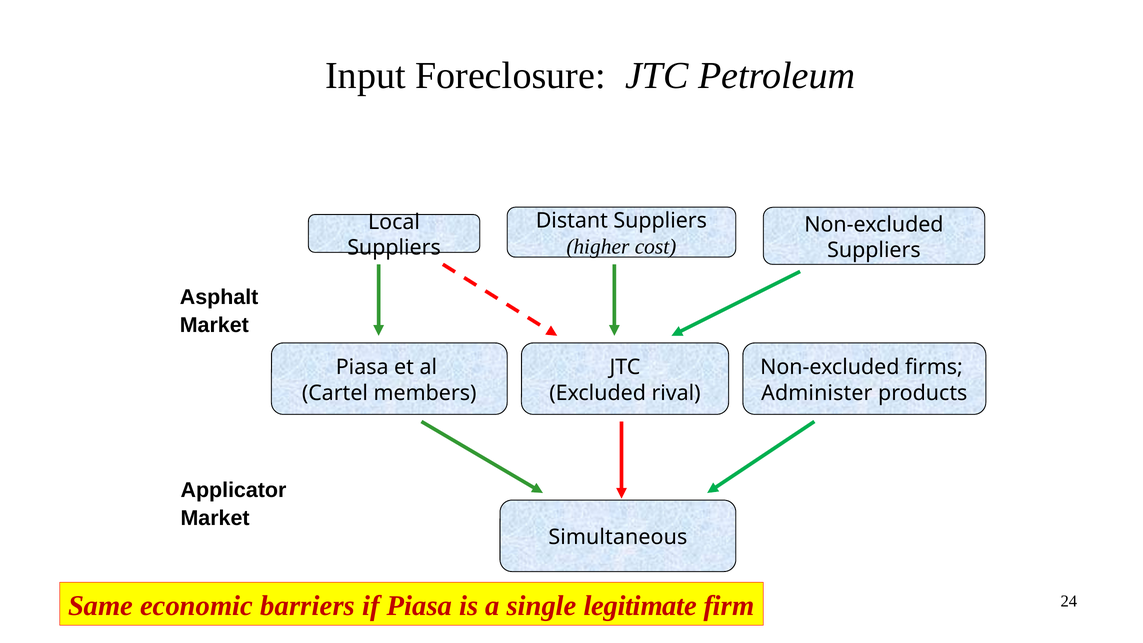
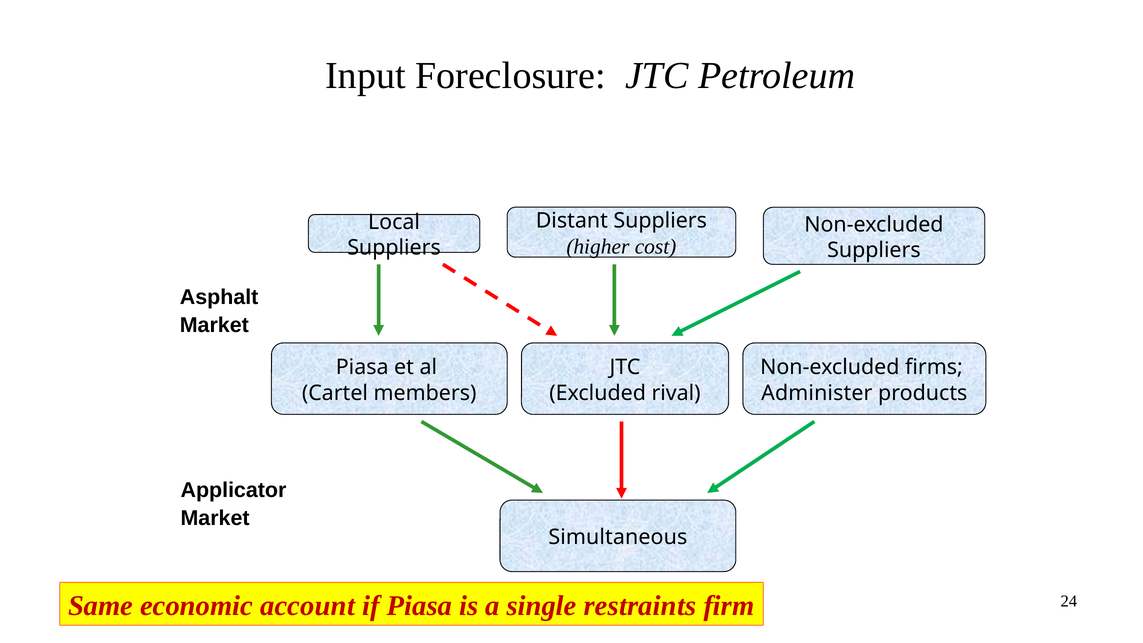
barriers: barriers -> account (308, 606)
legitimate: legitimate -> restraints (640, 606)
